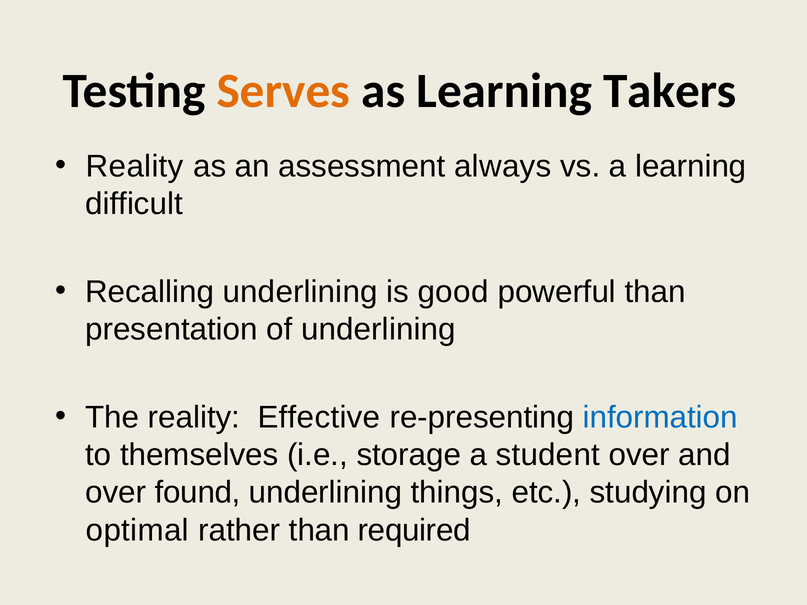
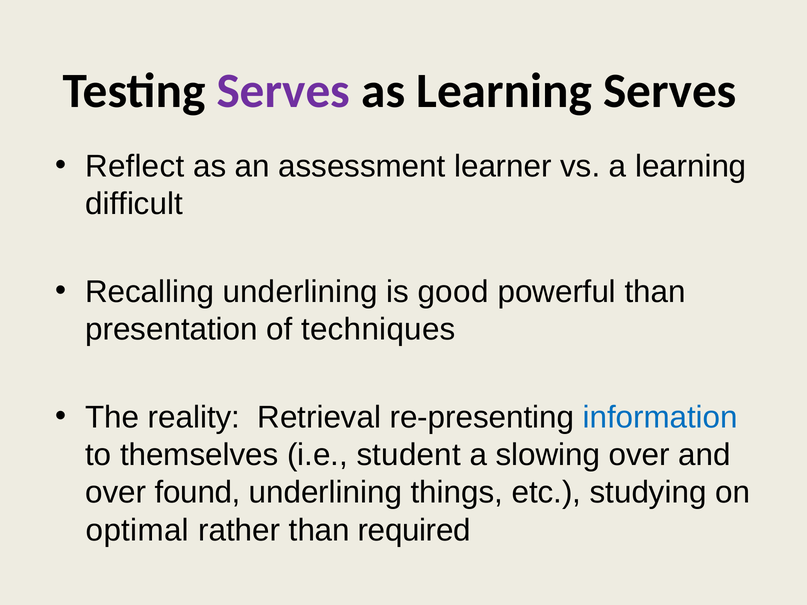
Serves colour: orange -> purple (283, 91)
Learning Takers: Takers -> Serves (670, 91)
Reality: Reality -> Reflect (135, 166)
always: always -> learner (503, 166)
of underlining: underlining -> techniques (378, 330)
Effective: Effective -> Retrieval (319, 417)
storage: storage -> student (409, 455)
student: student -> slowing (548, 455)
